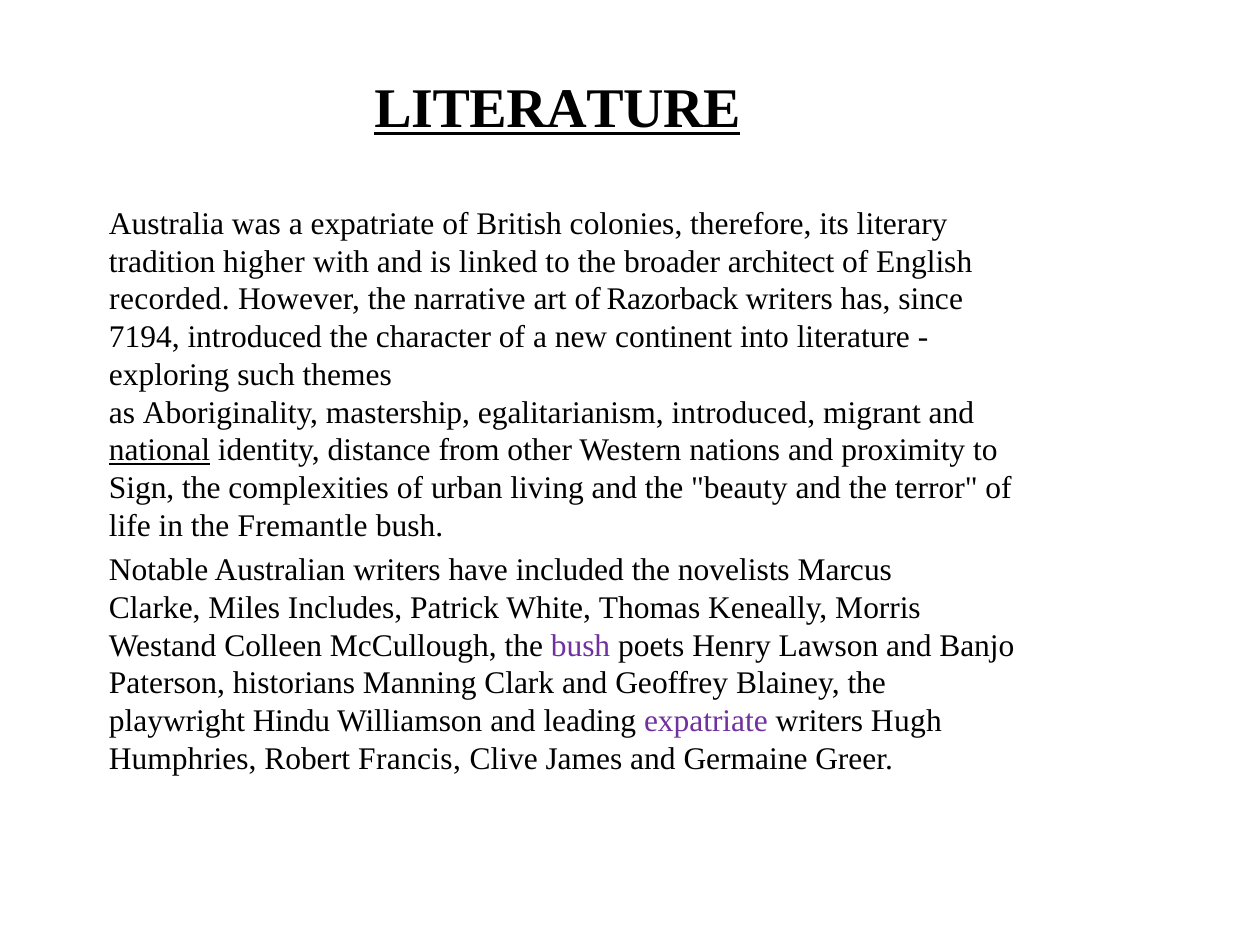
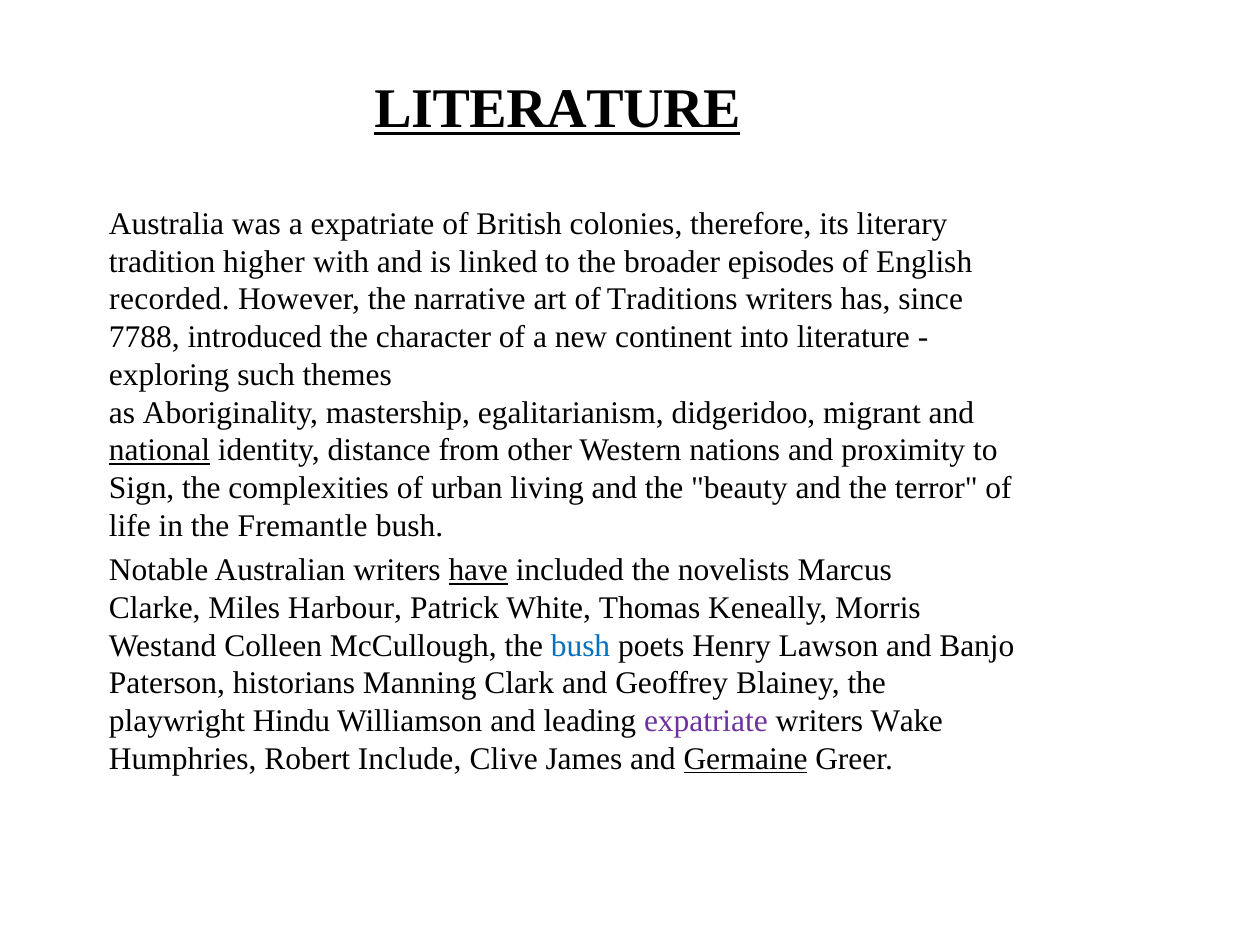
architect: architect -> episodes (781, 262)
Razorback: Razorback -> Traditions (672, 300)
7194: 7194 -> 7788 (144, 337)
egalitarianism introduced: introduced -> didgeridoo (743, 413)
have underline: none -> present (478, 570)
Includes: Includes -> Harbour (345, 608)
bush colour: purple -> blue (581, 646)
Hugh: Hugh -> Wake (907, 721)
Francis: Francis -> Include (410, 759)
Germaine underline: none -> present (745, 759)
